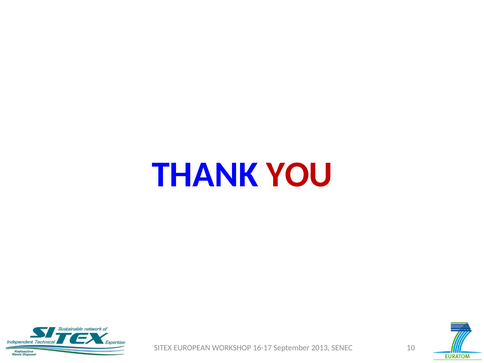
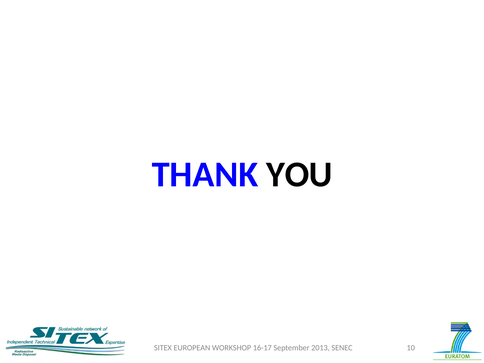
YOU colour: red -> black (299, 175)
